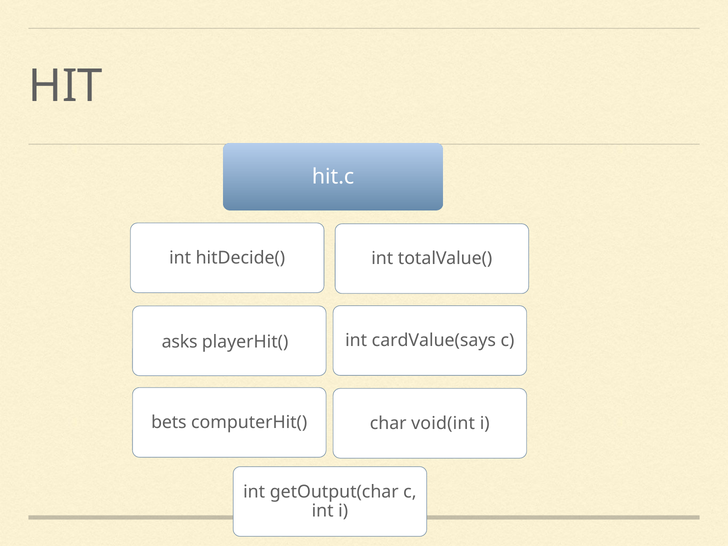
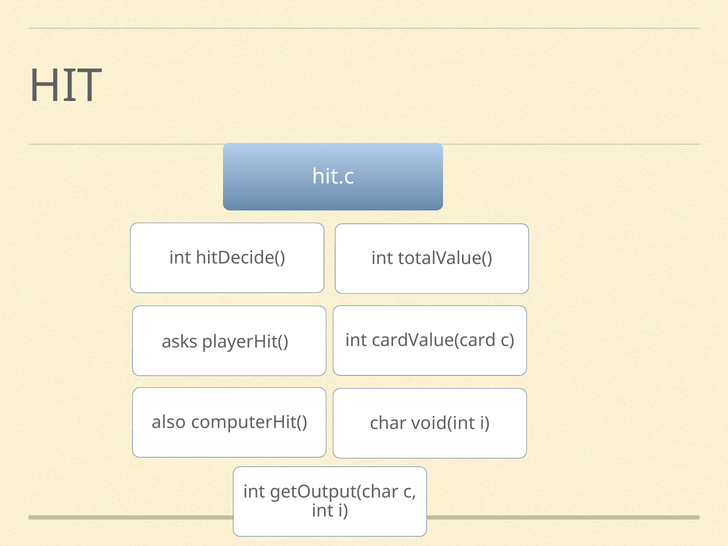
cardValue(says: cardValue(says -> cardValue(card (434, 340)
bets: bets -> also (169, 422)
